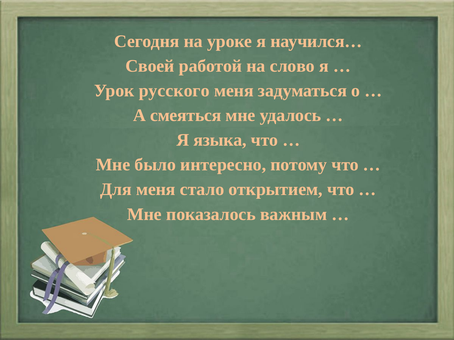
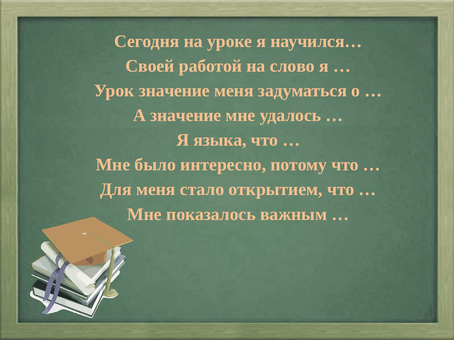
Урок русского: русского -> значение (174, 91)
А смеяться: смеяться -> значение (186, 116)
